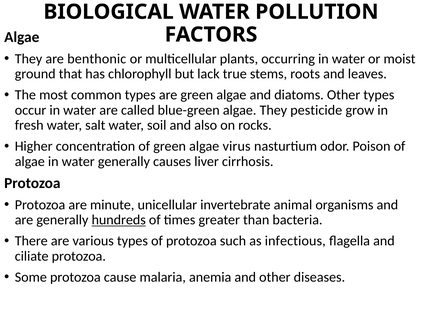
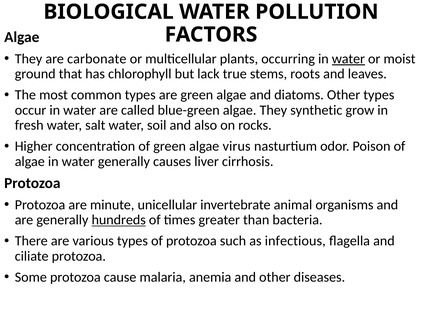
benthonic: benthonic -> carbonate (97, 59)
water underline: none -> present (348, 59)
pesticide: pesticide -> synthetic (316, 110)
